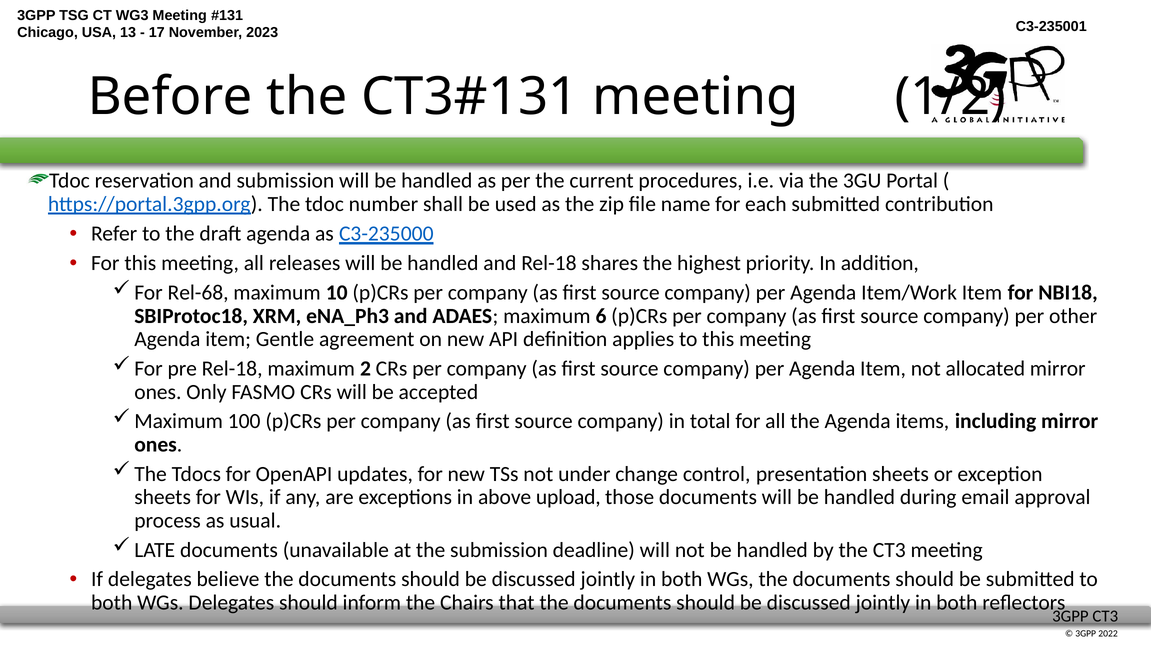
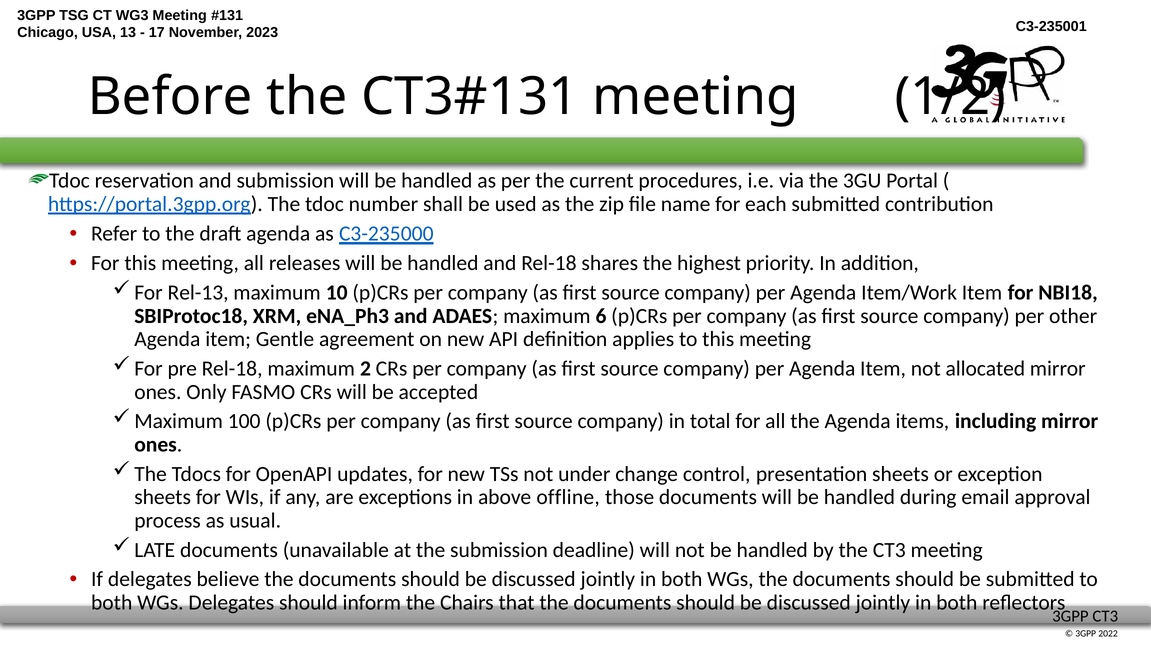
Rel-68: Rel-68 -> Rel-13 (198, 292)
upload: upload -> offline (568, 497)
